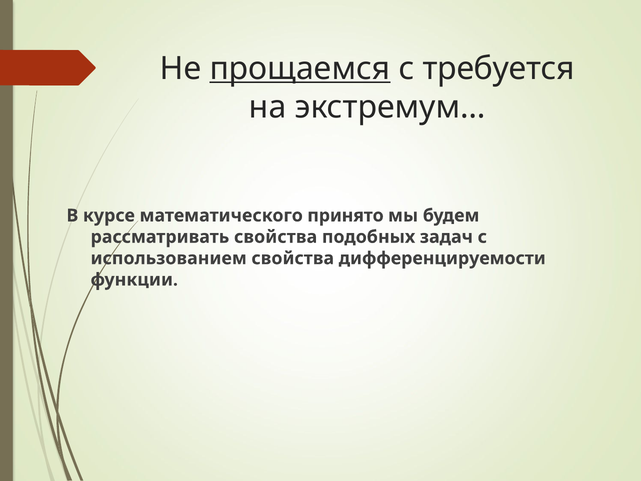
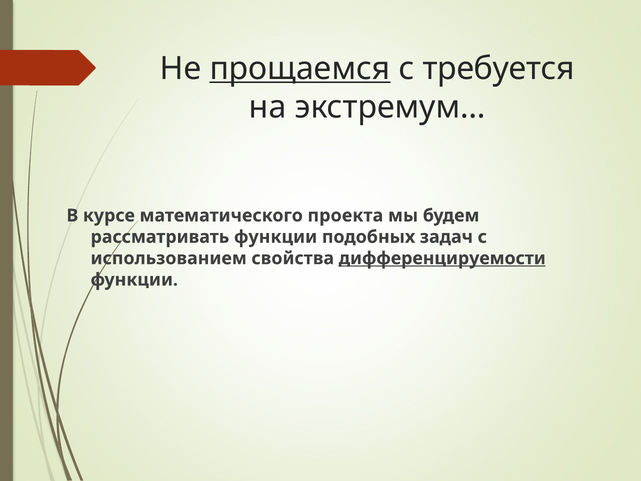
принято: принято -> проекта (345, 215)
рассматривать свойства: свойства -> функции (276, 237)
дифференцируемости underline: none -> present (442, 258)
